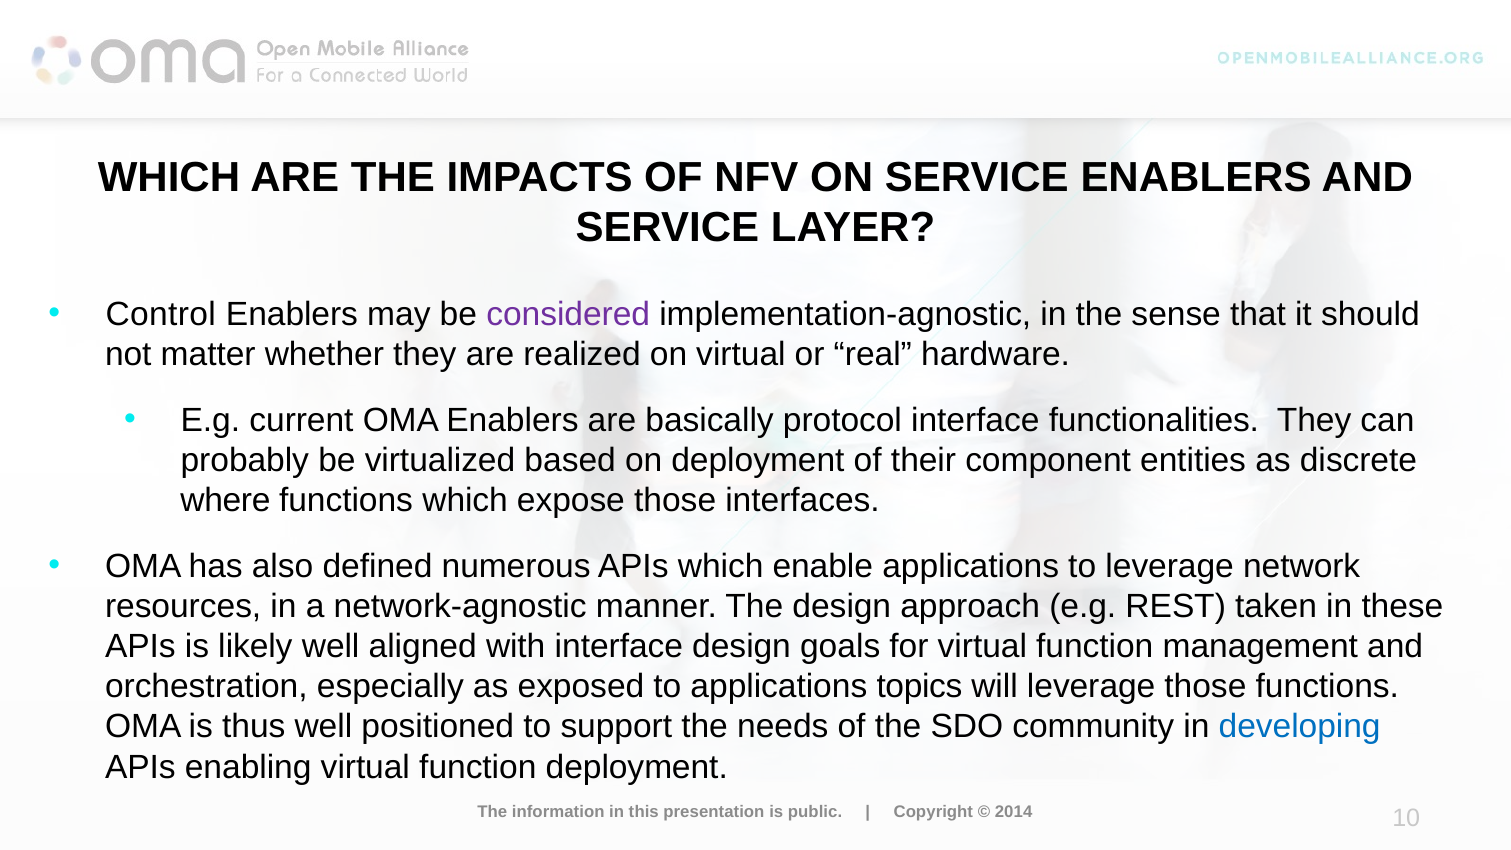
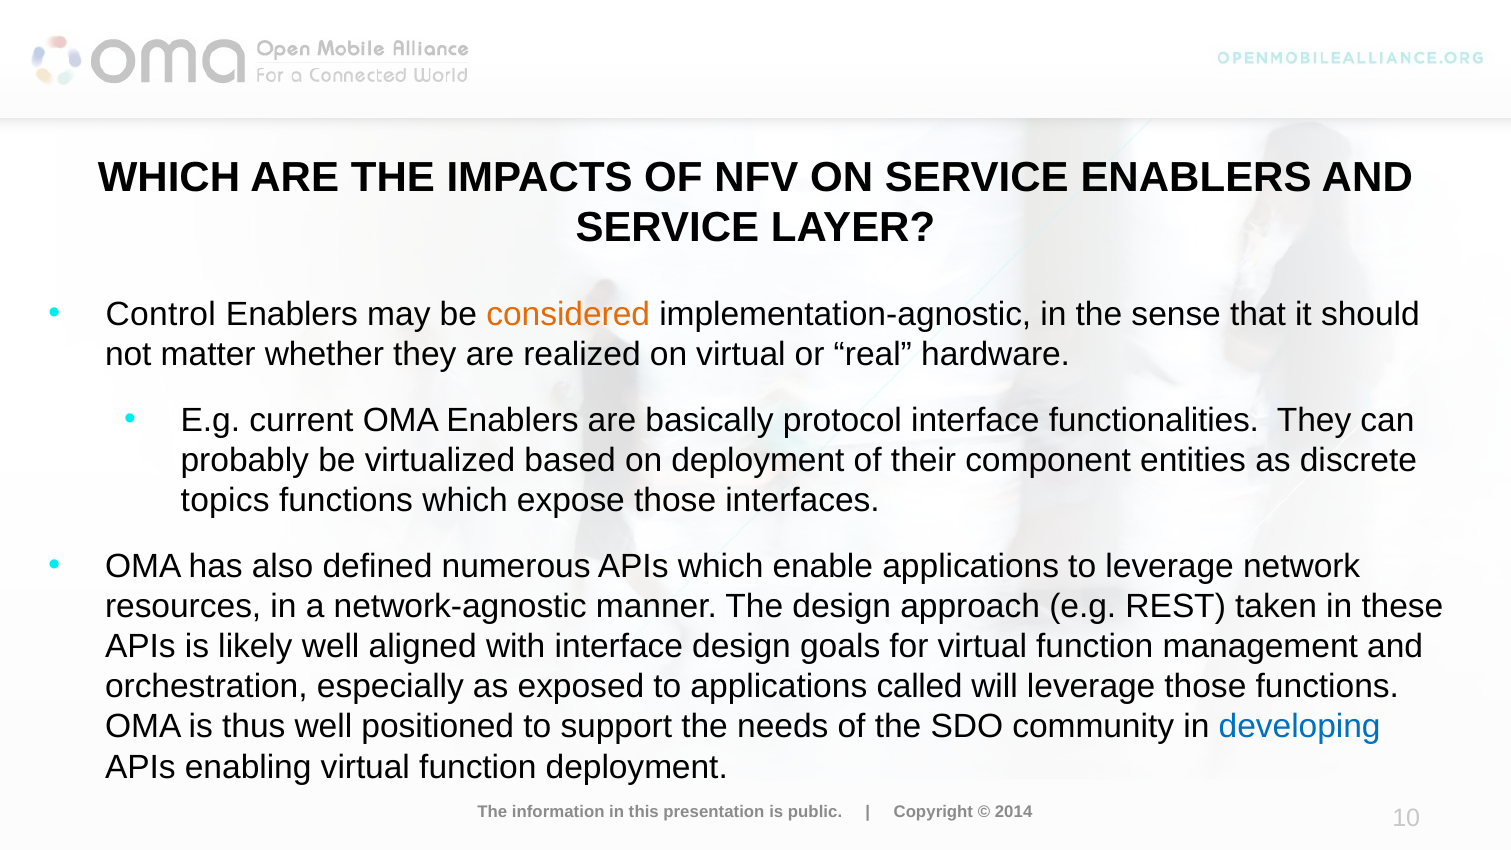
considered colour: purple -> orange (568, 315)
where: where -> topics (225, 501)
topics: topics -> called (919, 687)
